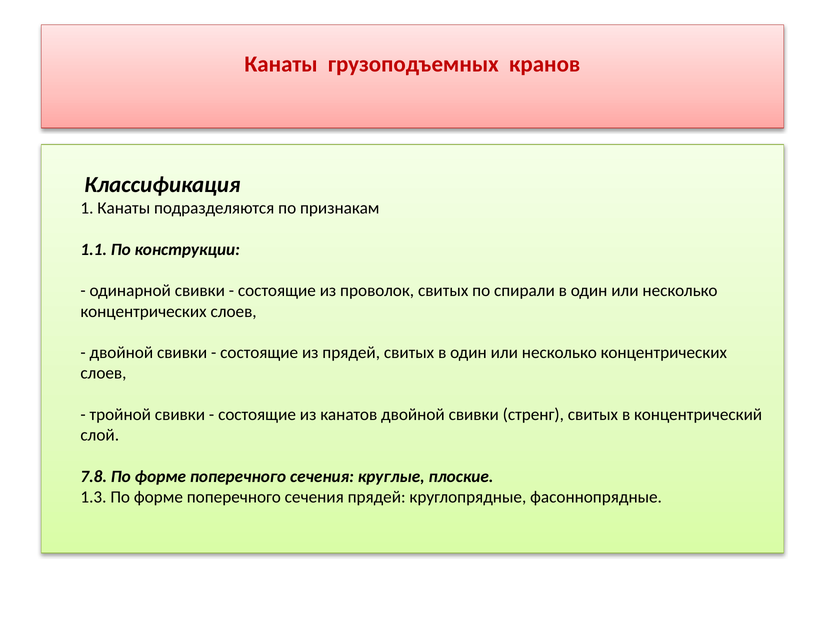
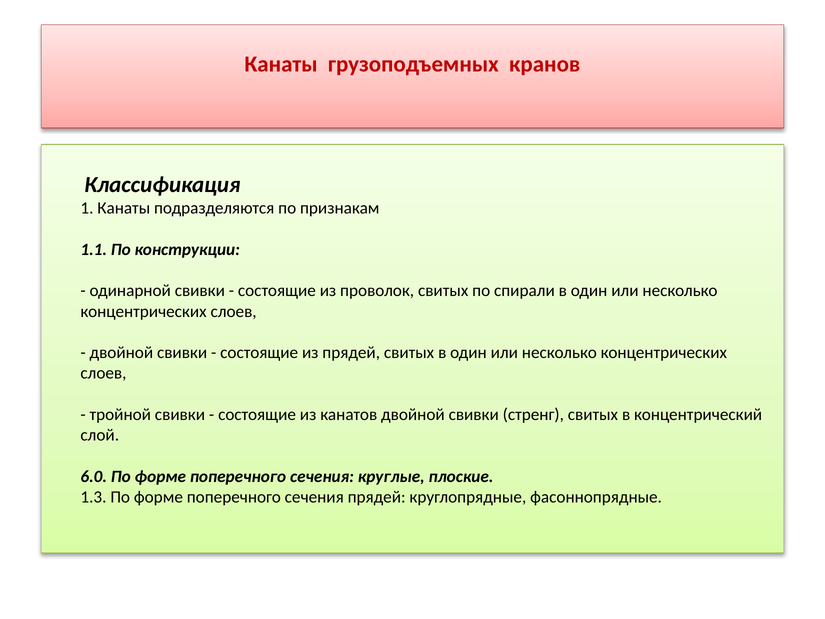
7.8: 7.8 -> 6.0 (94, 476)
